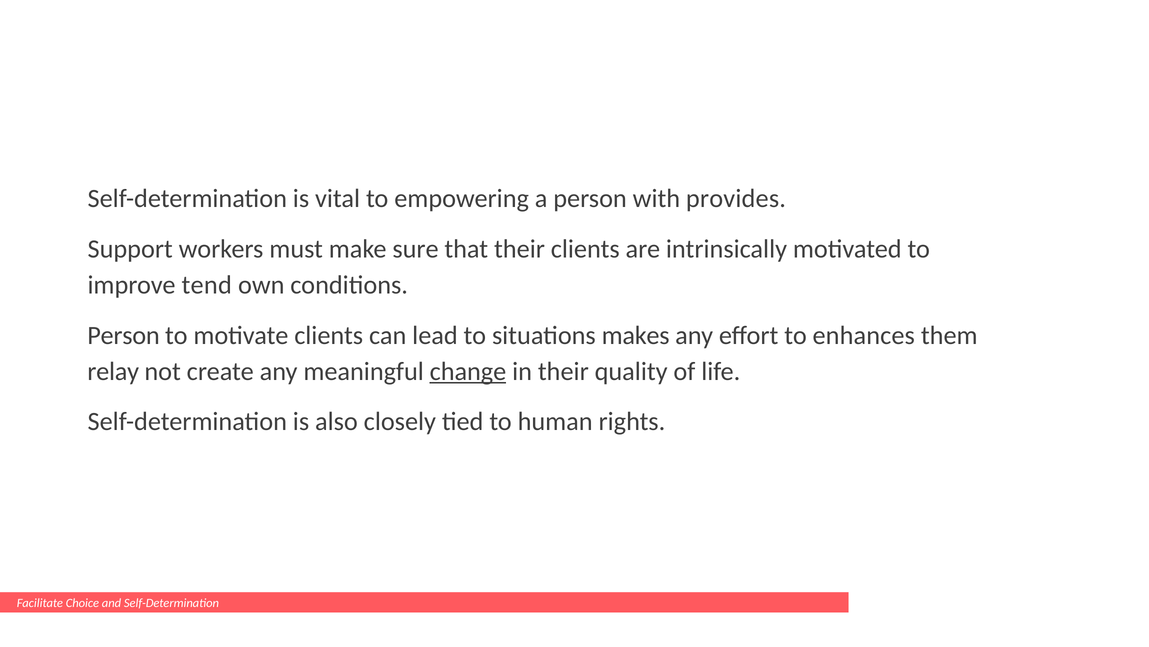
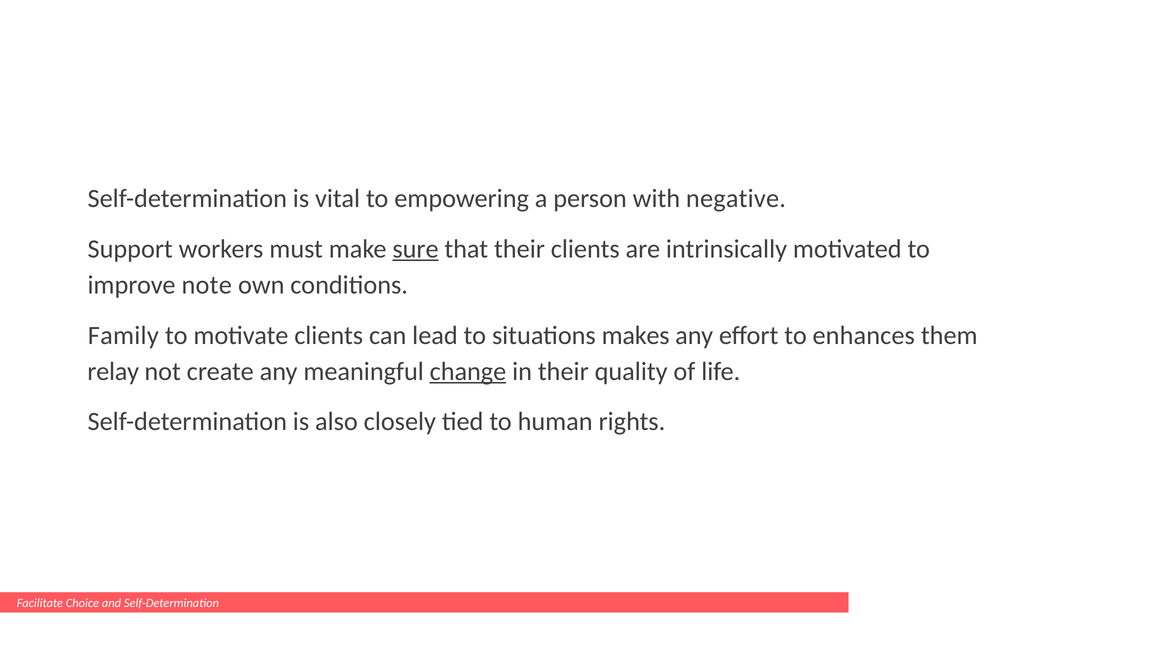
provides: provides -> negative (736, 198)
sure underline: none -> present (416, 249)
tend: tend -> note (207, 285)
Person: Person -> Family (123, 335)
